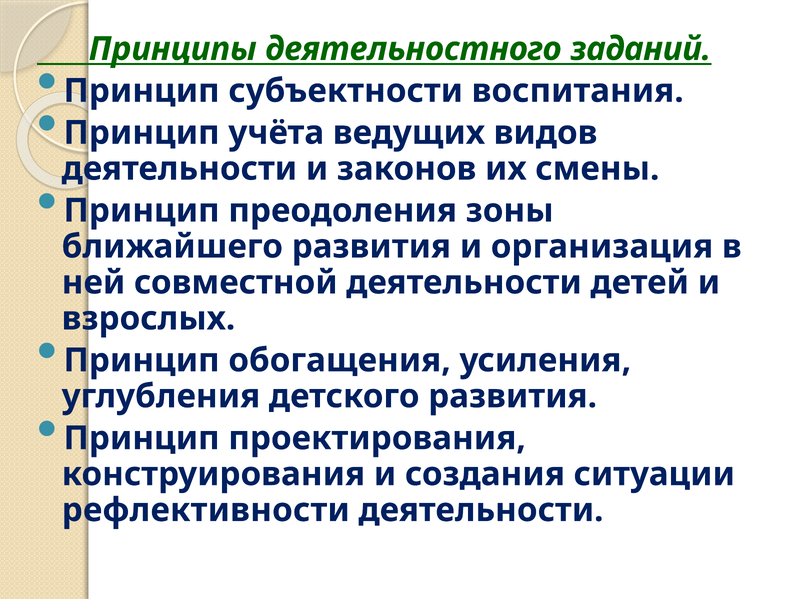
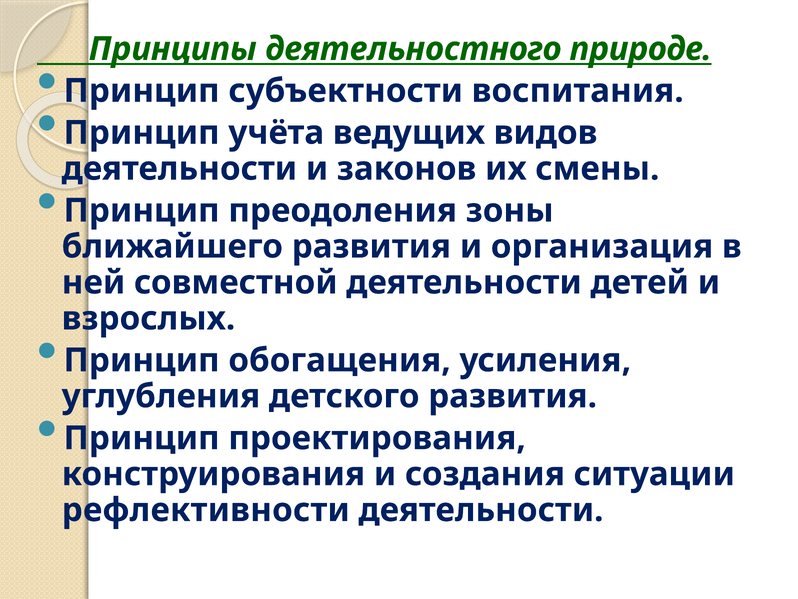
заданий: заданий -> природе (641, 49)
